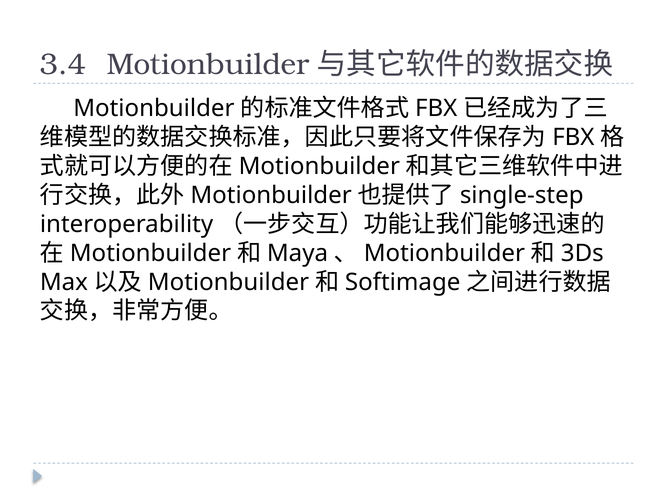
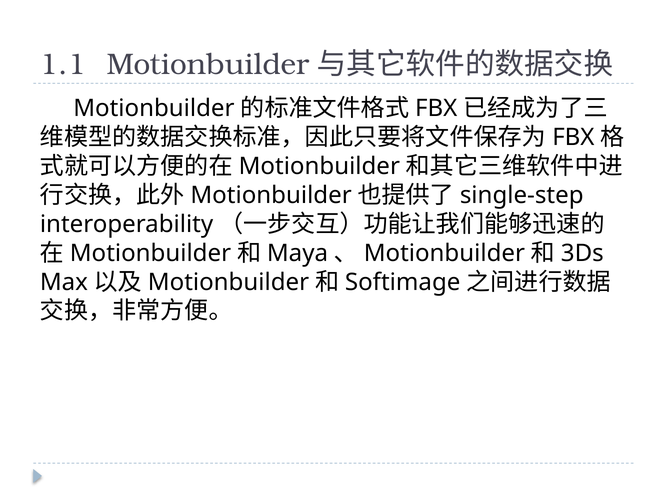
3.4: 3.4 -> 1.1 (63, 64)
